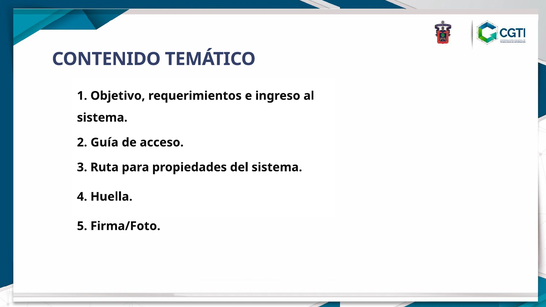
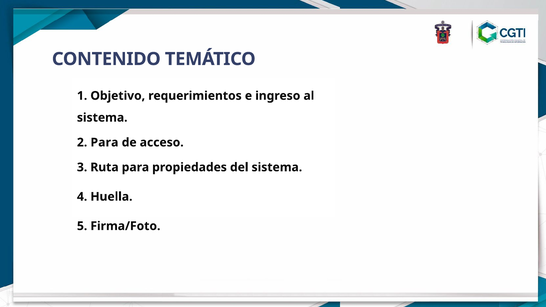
2 Guía: Guía -> Para (104, 142)
